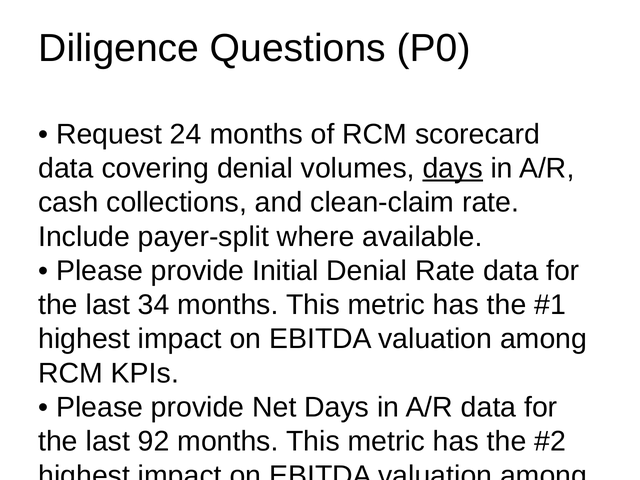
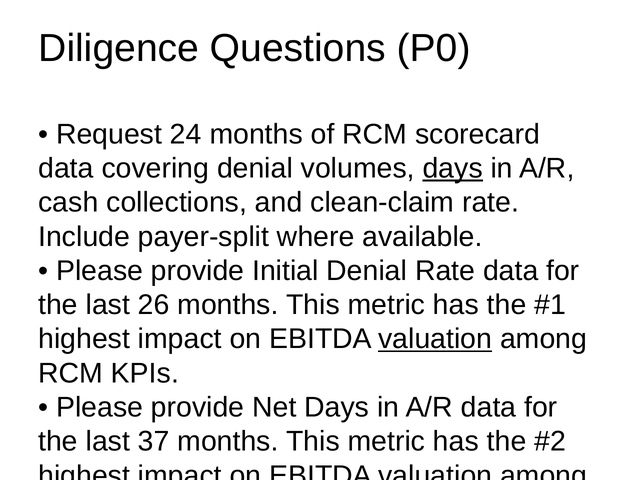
34: 34 -> 26 (154, 305)
valuation underline: none -> present (435, 339)
92: 92 -> 37 (154, 441)
